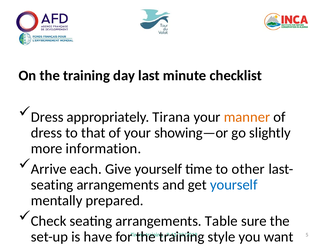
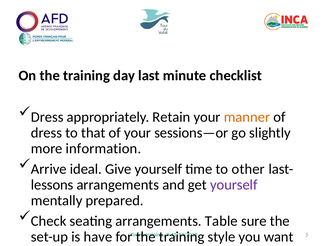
appropriately Tirana: Tirana -> Retain (171, 117)
showing—or: showing—or -> sessions—or (191, 133)
each: each -> ideal (86, 169)
seating: seating -> lessons (52, 185)
yourself colour: blue -> purple (234, 185)
